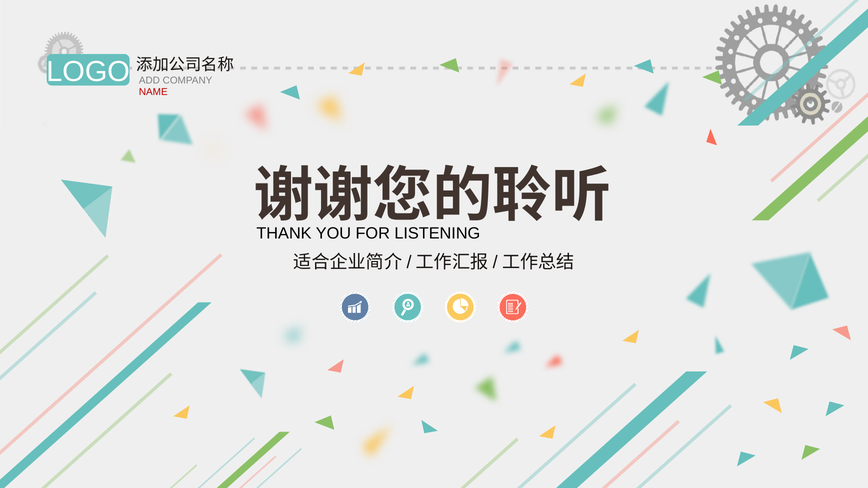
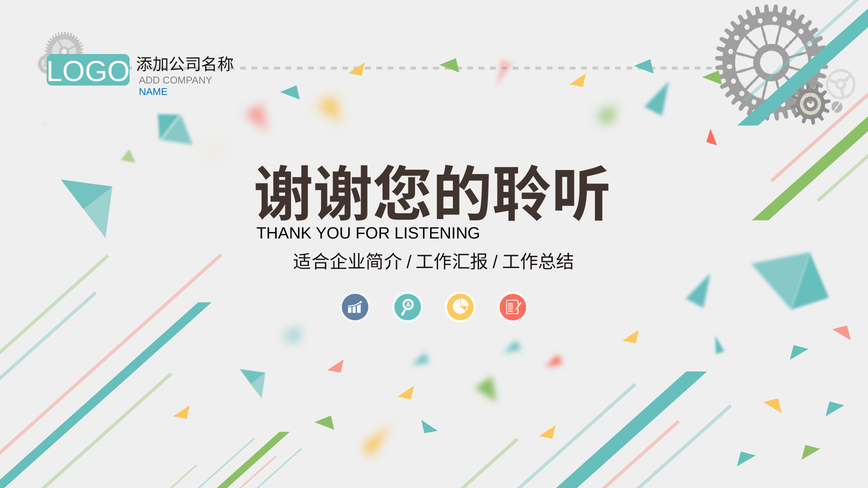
NAME colour: red -> blue (153, 92)
